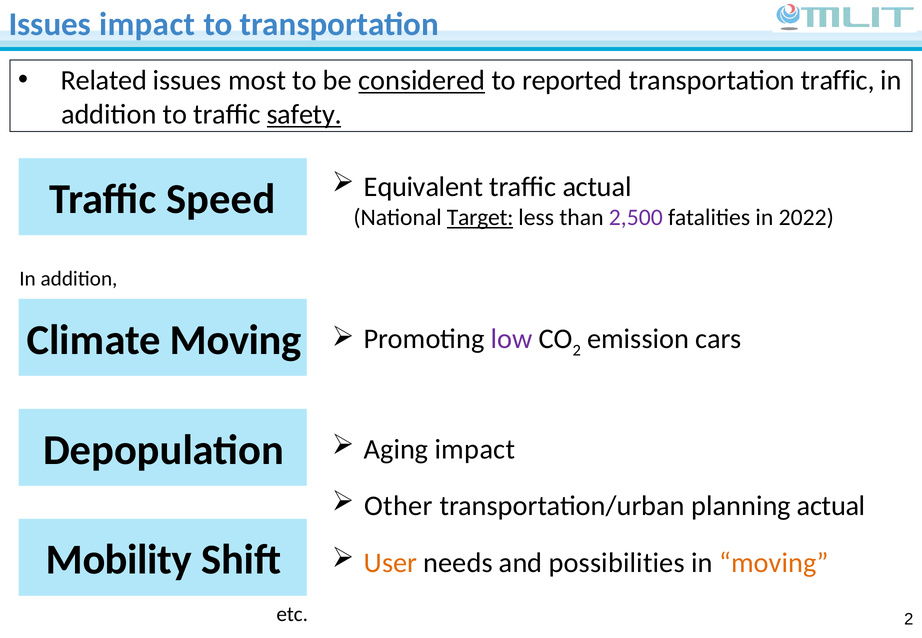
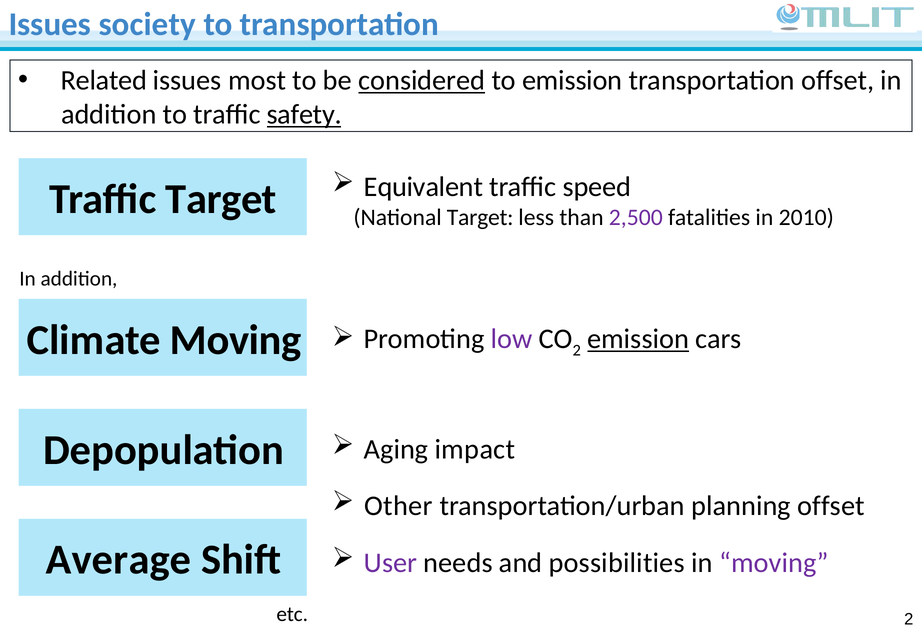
Issues impact: impact -> society (147, 24)
to reported: reported -> emission (572, 81)
transportation traffic: traffic -> offset (838, 81)
traffic actual: actual -> speed (597, 187)
Traffic Speed: Speed -> Target (221, 199)
Target underline: present -> none (480, 218)
2022: 2022 -> 2010 (806, 218)
emission underline: none -> present (638, 339)
planning actual: actual -> offset (831, 506)
Mobility: Mobility -> Average (119, 560)
User colour: orange -> purple (390, 563)
moving colour: orange -> purple (774, 563)
